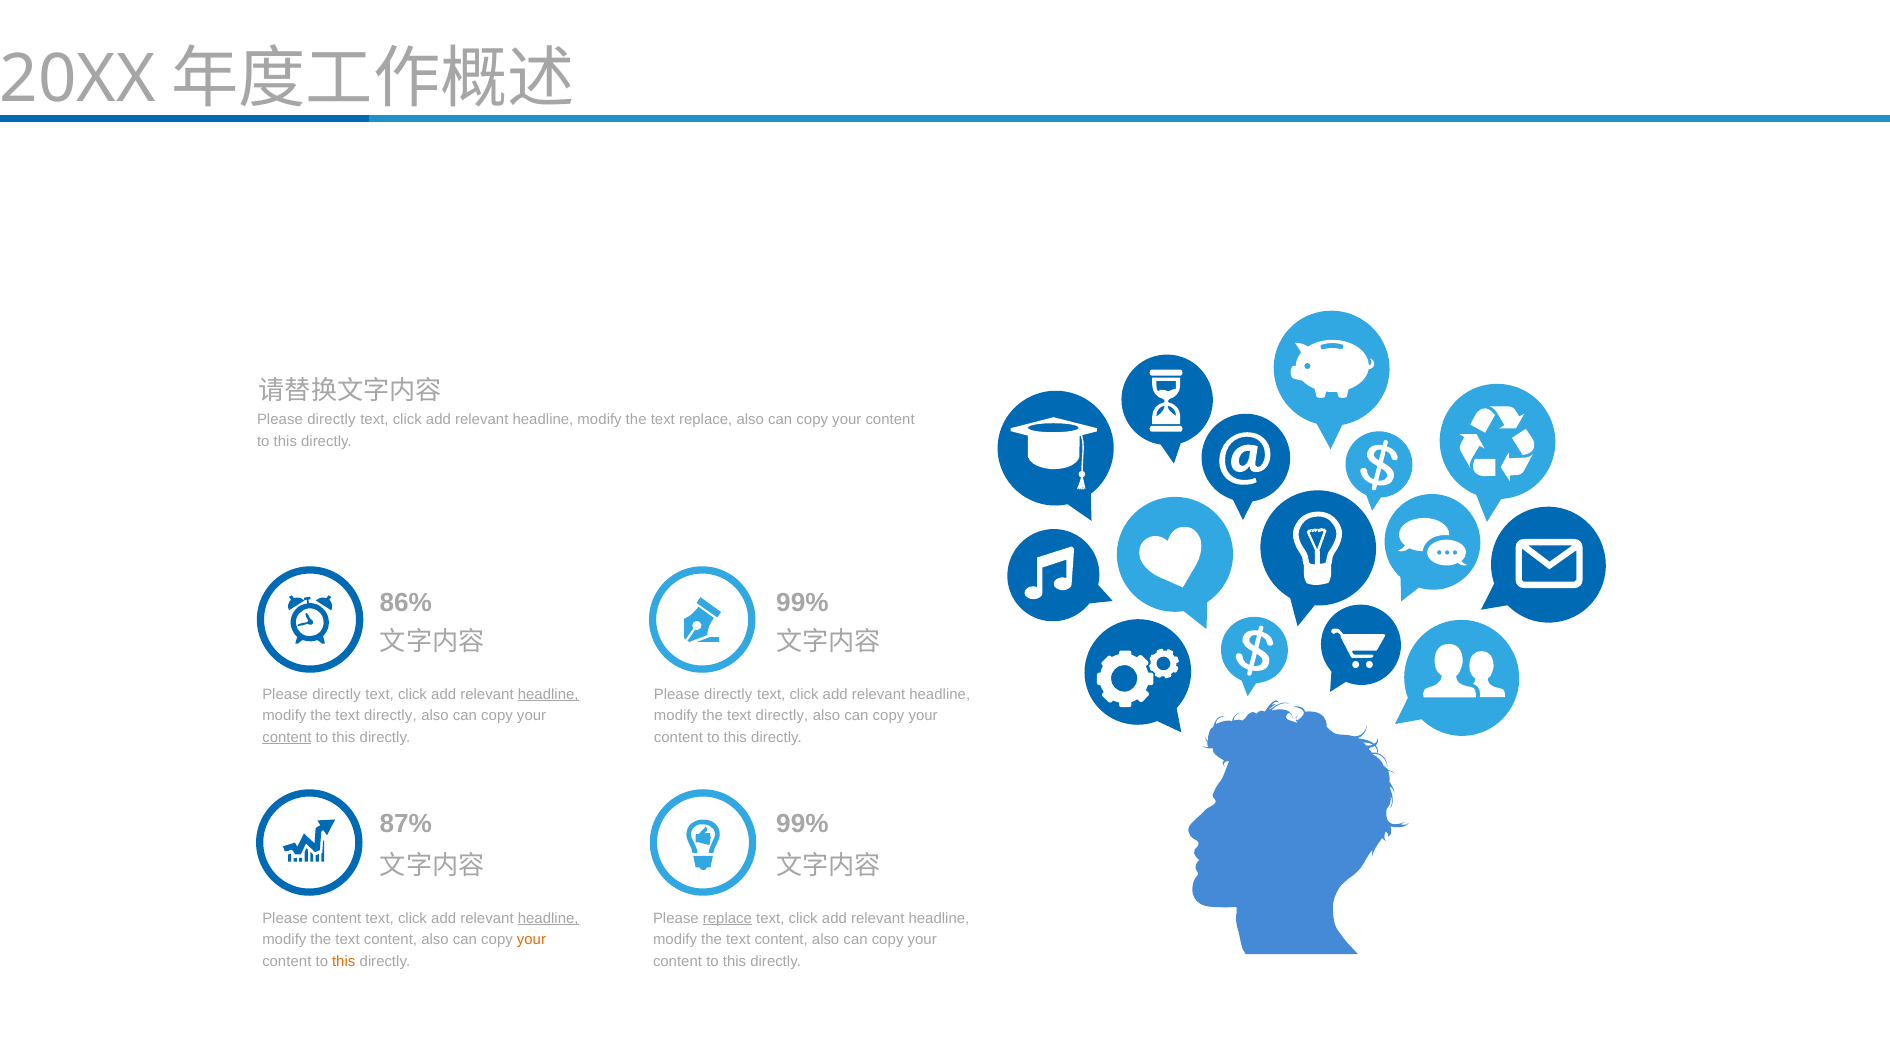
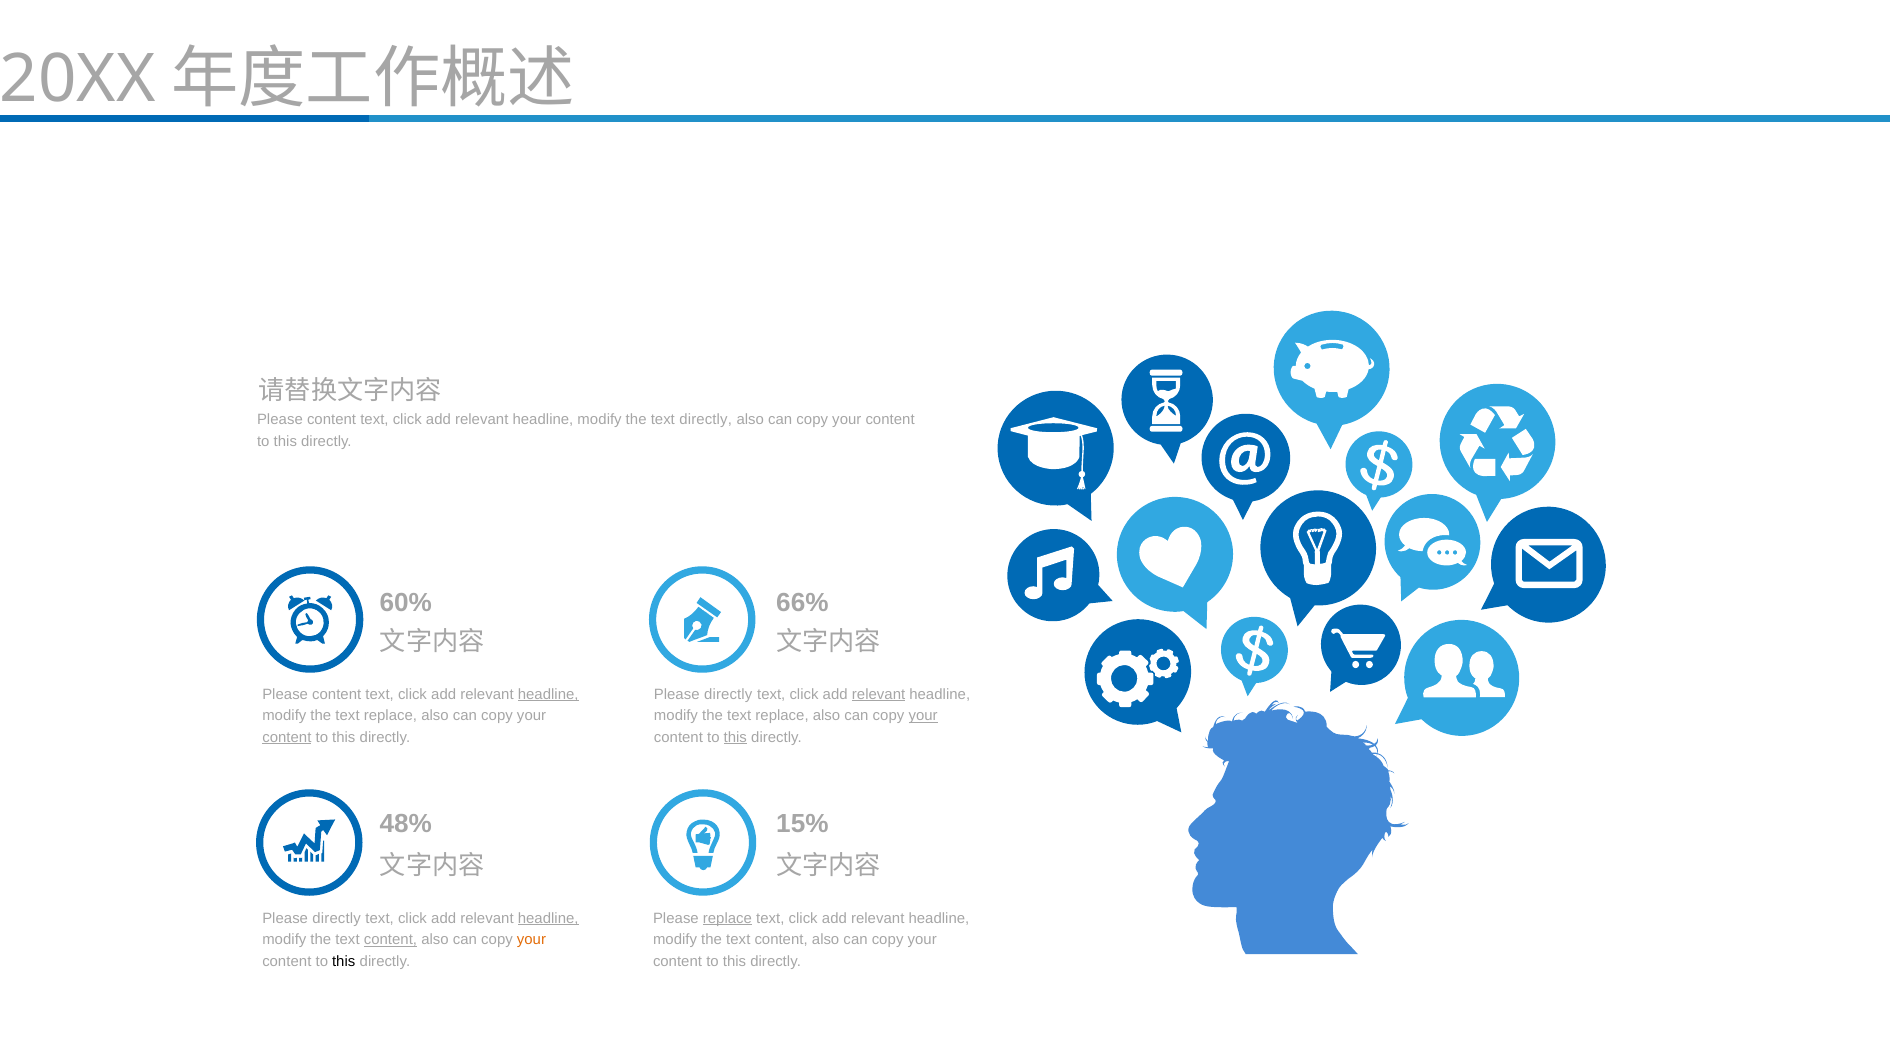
directly: directly -> content (332, 420)
text replace: replace -> directly (706, 420)
86%: 86% -> 60% (406, 602)
99%: 99% -> 66% (802, 602)
directly: directly -> content (337, 695)
relevant underline: none -> present (879, 695)
directly: directly -> replace (390, 716)
directly: directly -> replace (782, 716)
your underline: none -> present (923, 716)
this underline: none -> present (735, 737)
87%: 87% -> 48% (406, 824)
99%: 99% -> 15% (802, 824)
content: content -> directly (337, 918)
content underline: none -> present (390, 940)
this colour: orange -> black (344, 961)
